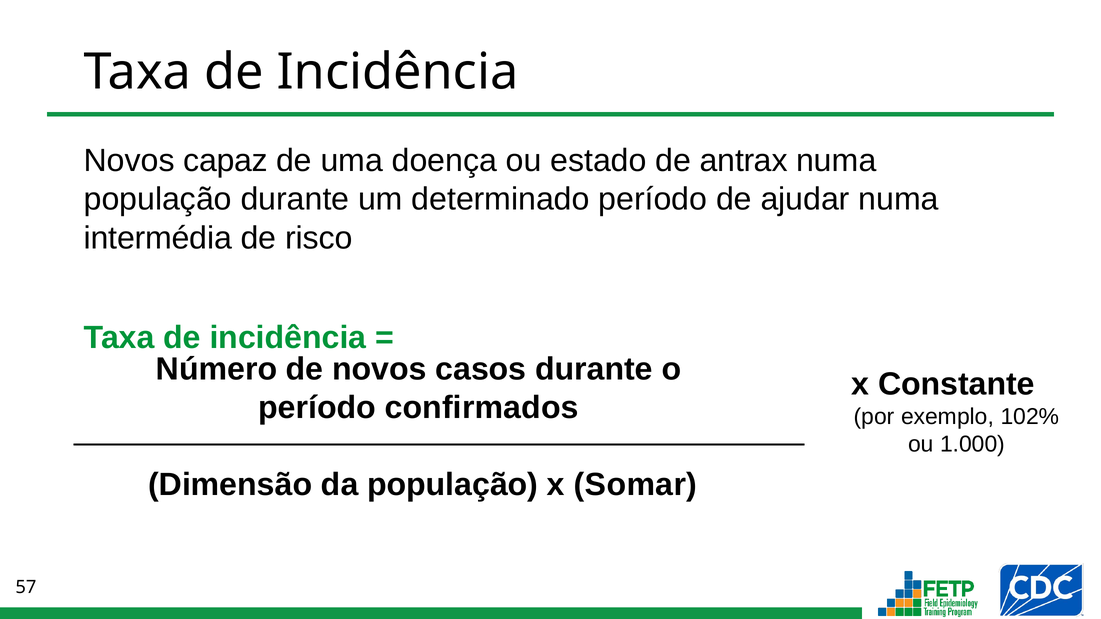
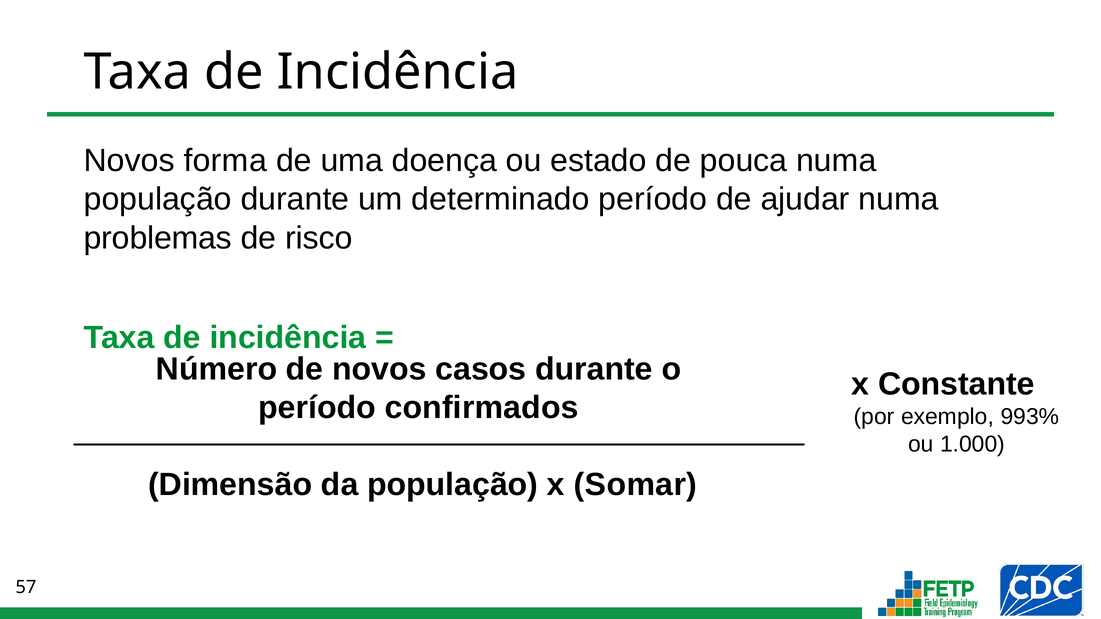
capaz: capaz -> forma (225, 161)
antrax: antrax -> pouca (744, 161)
intermédia: intermédia -> problemas (158, 238)
102%: 102% -> 993% (1030, 417)
